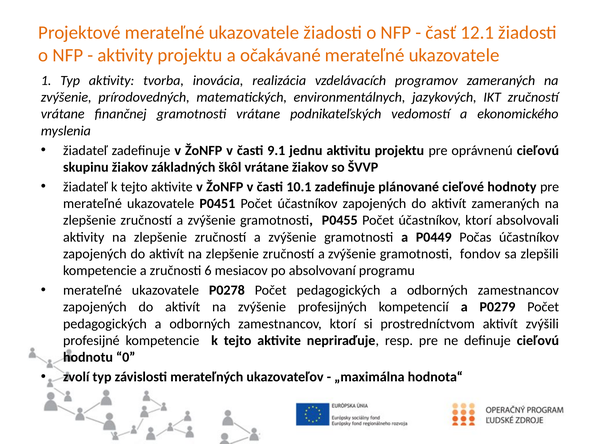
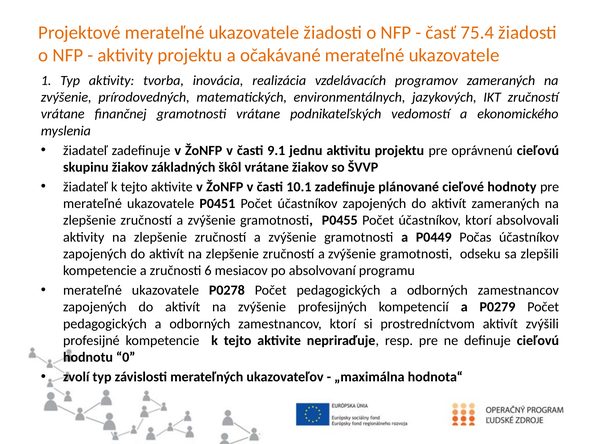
12.1: 12.1 -> 75.4 (477, 32)
fondov: fondov -> odseku (480, 254)
